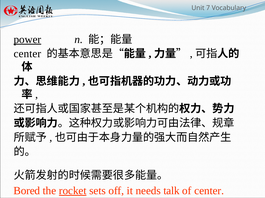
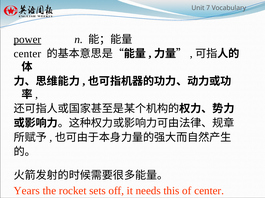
Bored: Bored -> Years (27, 191)
rocket underline: present -> none (73, 191)
talk: talk -> this (171, 191)
